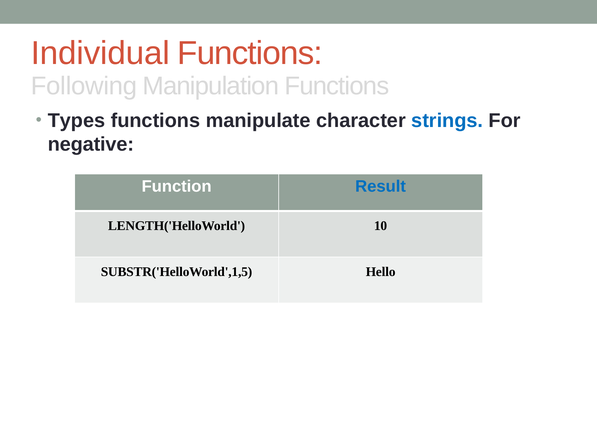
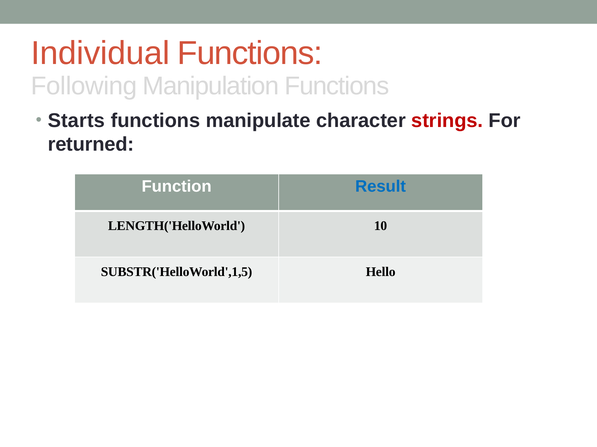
Types: Types -> Starts (76, 121)
strings colour: blue -> red (447, 121)
negative: negative -> returned (91, 145)
